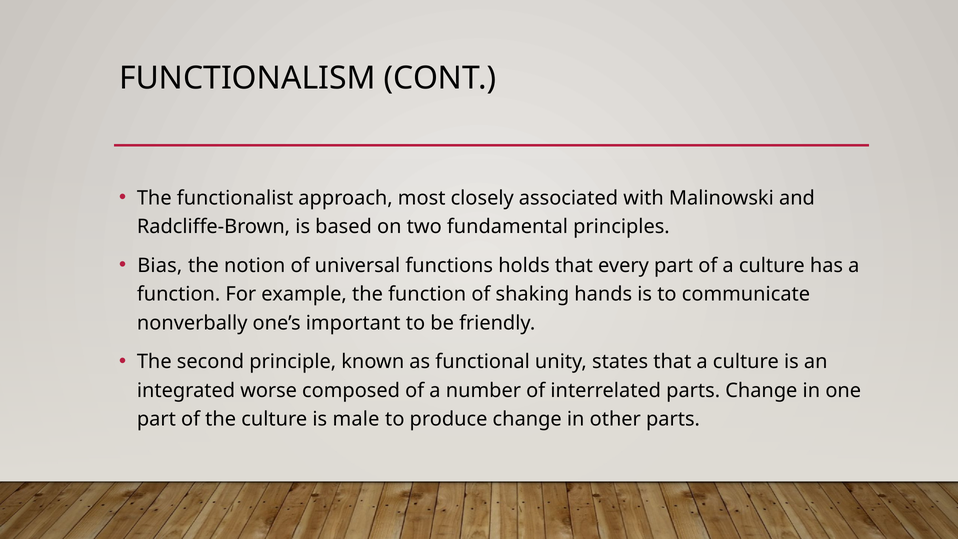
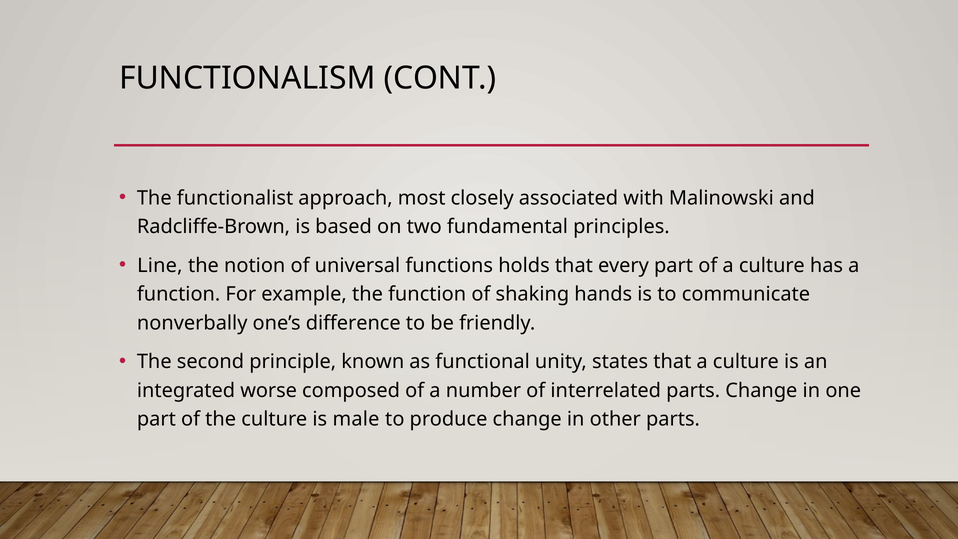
Bias: Bias -> Line (160, 265)
important: important -> difference (353, 323)
